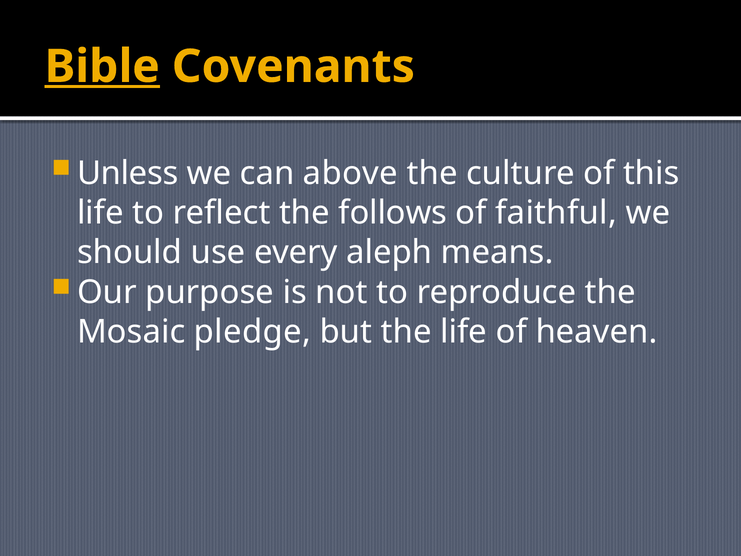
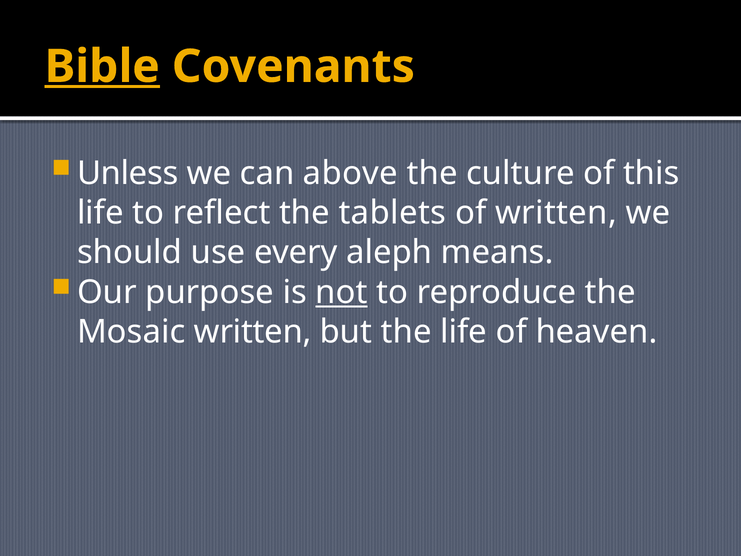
follows: follows -> tablets (392, 213)
of faithful: faithful -> written (556, 213)
not underline: none -> present (342, 292)
Mosaic pledge: pledge -> written (253, 332)
